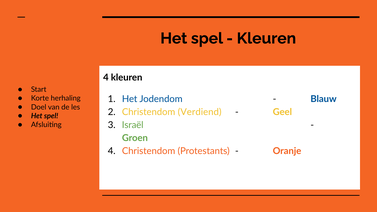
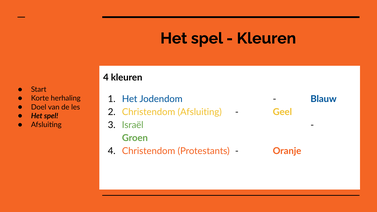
Christendom Verdiend: Verdiend -> Afsluiting (200, 112)
